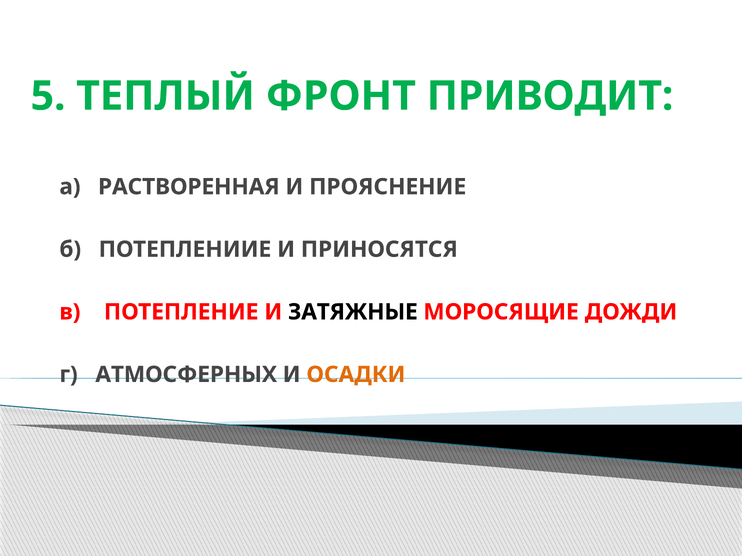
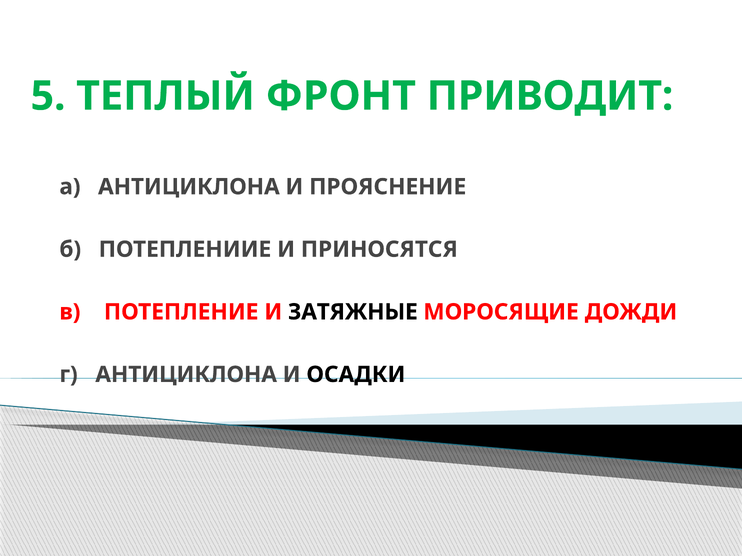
а РАСТВОРЕННАЯ: РАСТВОРЕННАЯ -> АНТИЦИКЛОНА (189, 187)
г АТМОСФЕРНЫХ: АТМОСФЕРНЫХ -> АНТИЦИКЛОНА (186, 375)
ОСАДКИ colour: orange -> black (356, 375)
